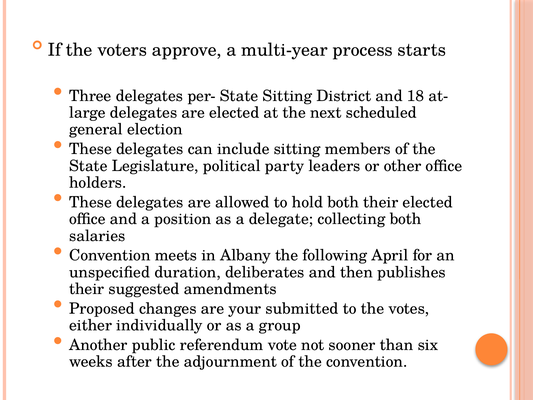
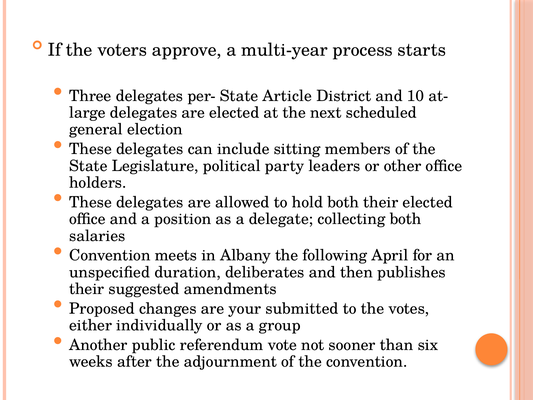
State Sitting: Sitting -> Article (287, 96)
18: 18 -> 10 (416, 96)
